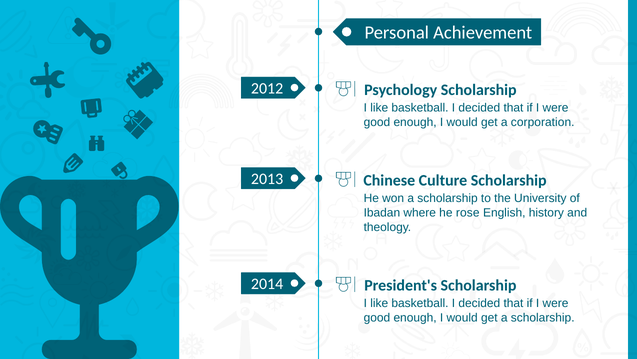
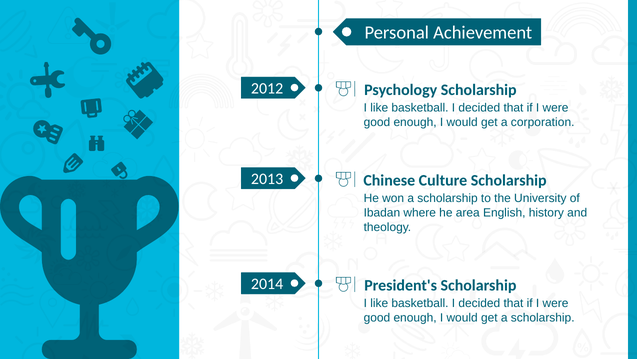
rose: rose -> area (468, 212)
